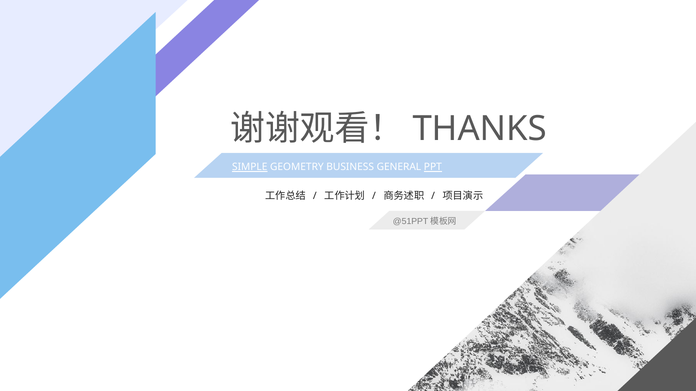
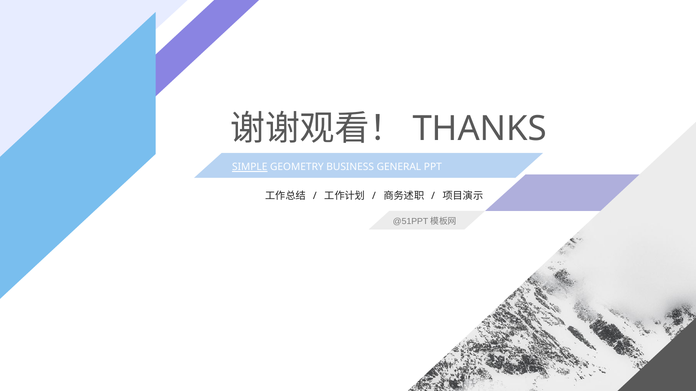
PPT underline: present -> none (433, 167)
